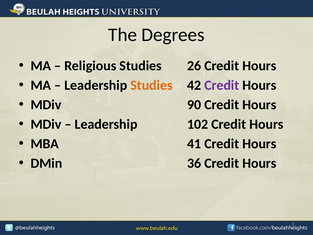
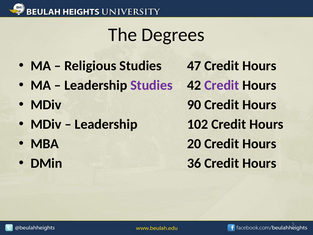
26: 26 -> 47 (194, 66)
Studies colour: orange -> purple (152, 85)
41: 41 -> 20 (194, 144)
